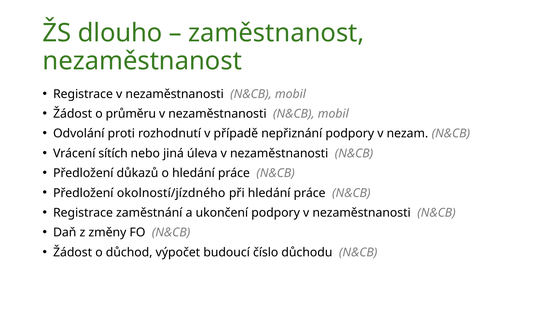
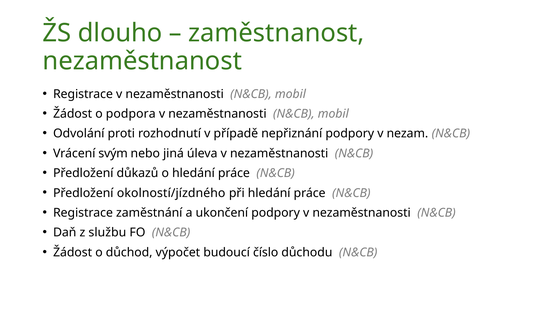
průměru: průměru -> podpora (131, 114)
sítích: sítích -> svým (113, 153)
změny: změny -> službu (107, 232)
